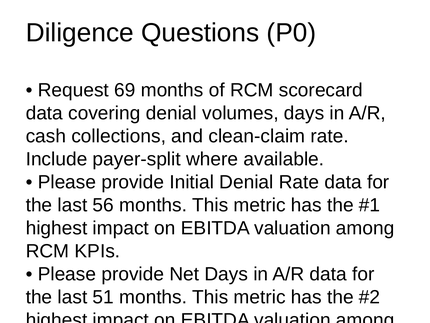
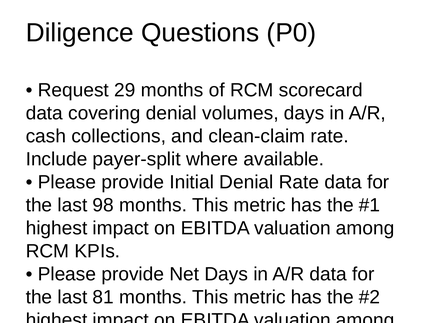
69: 69 -> 29 (125, 90)
56: 56 -> 98 (103, 205)
51: 51 -> 81 (103, 297)
